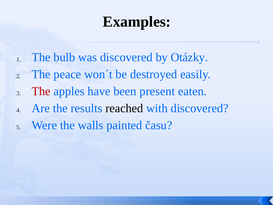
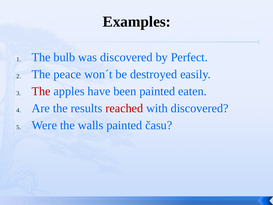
Otázky: Otázky -> Perfect (189, 57)
been present: present -> painted (157, 91)
reached colour: black -> red (124, 108)
